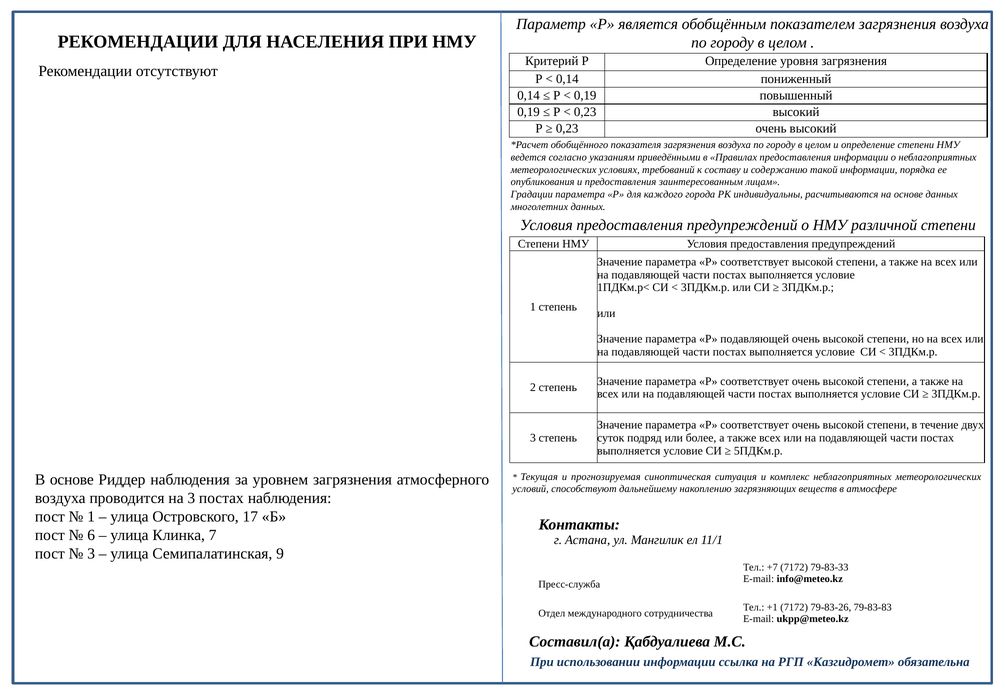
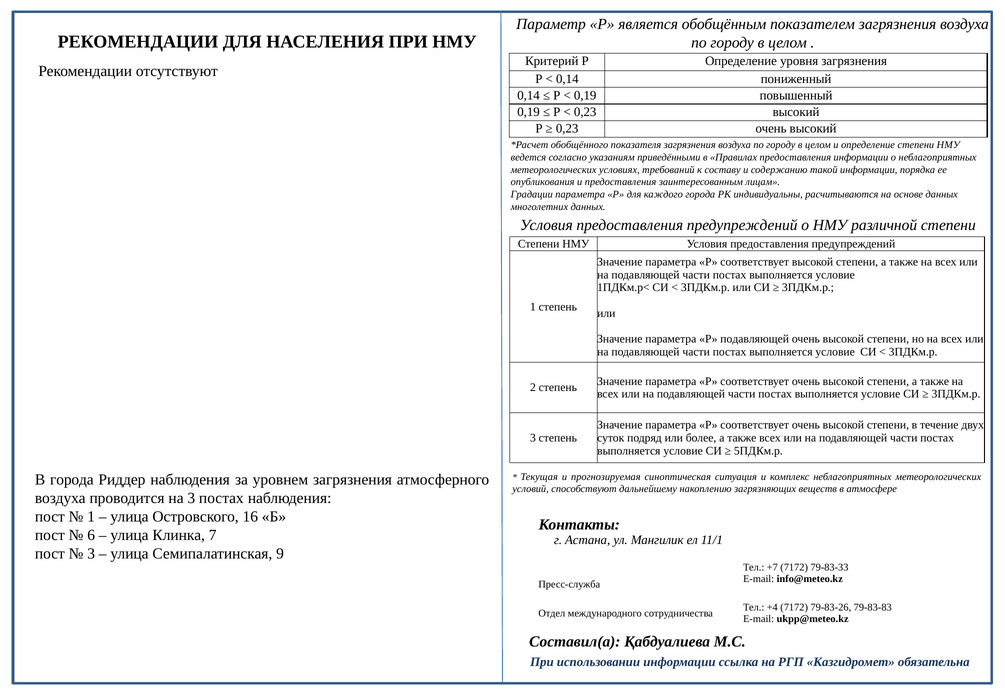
В основе: основе -> города (72, 480)
17: 17 -> 16 (250, 517)
+1: +1 -> +4 (772, 608)
